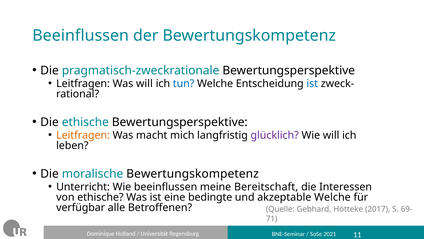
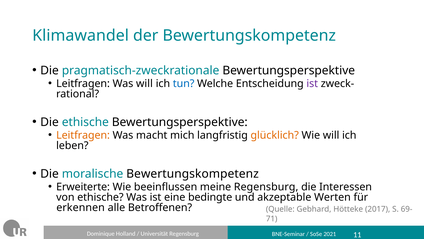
Beeinflussen: Beeinflussen -> Klimawandel (81, 36)
ist colour: blue -> purple (312, 83)
glücklich colour: purple -> orange (275, 135)
Unterricht: Unterricht -> Erweiterte (83, 187)
meine Bereitschaft: Bereitschaft -> Regensburg (266, 187)
akzeptable Welche: Welche -> Werten (332, 197)
verfügbar: verfügbar -> erkennen (81, 207)
